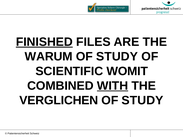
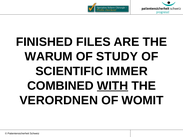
FINISHED underline: present -> none (44, 42)
WOMIT: WOMIT -> IMMER (127, 71)
VERGLICHEN: VERGLICHEN -> VERORDNEN (59, 101)
STUDY: STUDY -> WOMIT (143, 101)
